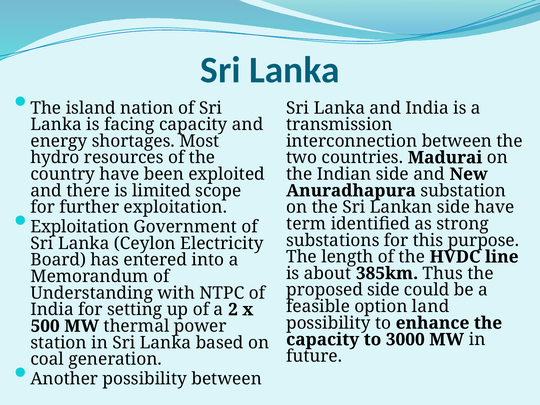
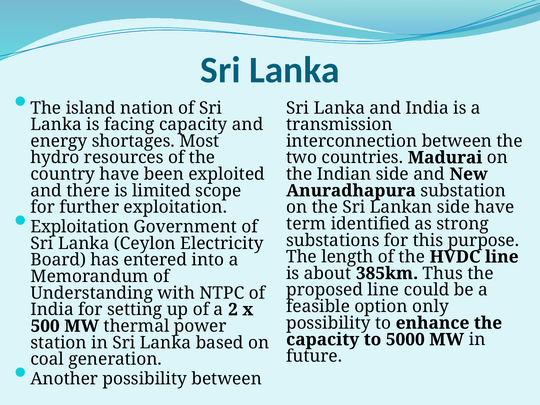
proposed side: side -> line (383, 290)
land: land -> only (431, 306)
3000: 3000 -> 5000 (405, 340)
